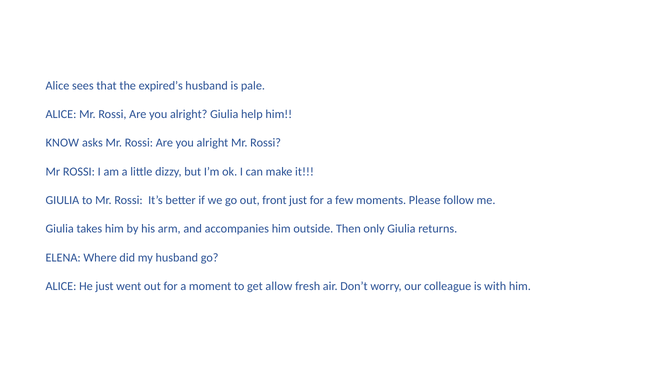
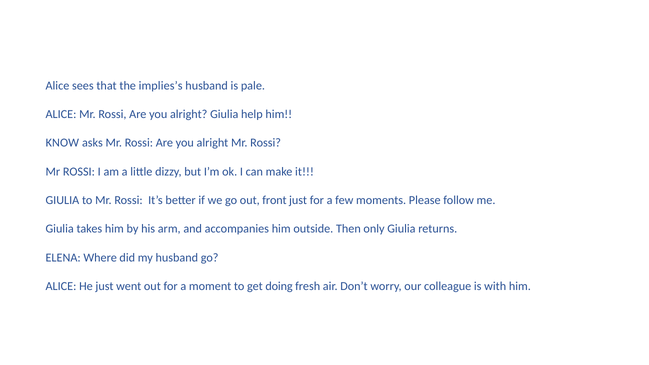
expired’s: expired’s -> implies’s (161, 86)
allow: allow -> doing (279, 286)
